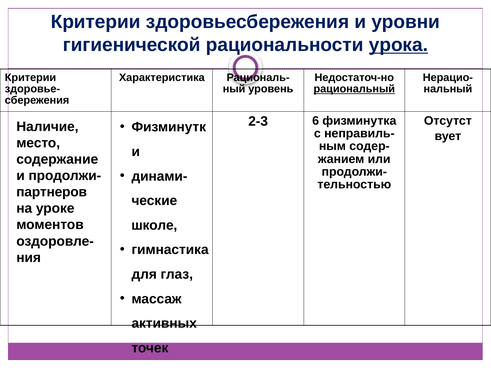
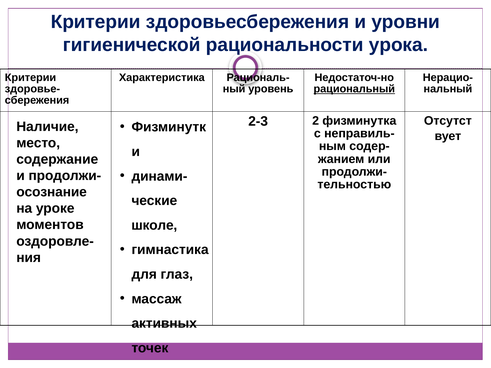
урока underline: present -> none (398, 45)
6: 6 -> 2 (316, 121)
партнеров: партнеров -> осознание (52, 192)
